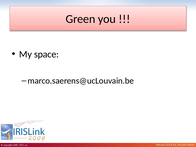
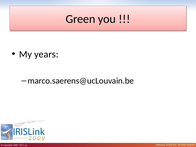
space: space -> years (46, 54)
